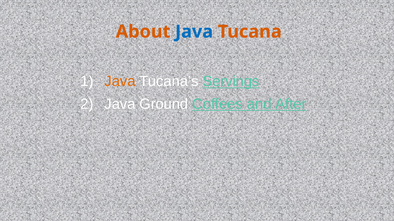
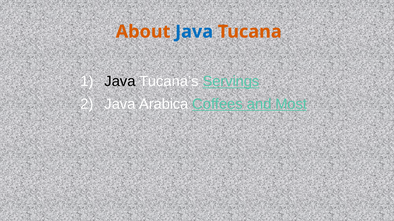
Java colour: orange -> black (120, 82)
Ground: Ground -> Arabica (164, 104)
After: After -> Most (291, 104)
